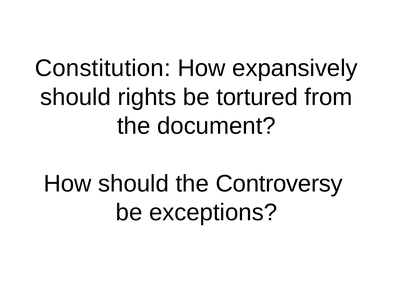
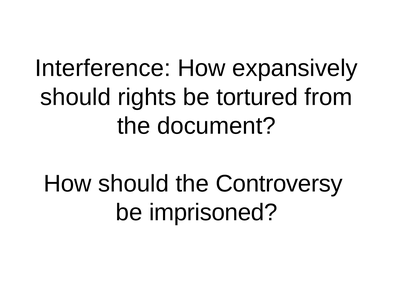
Constitution: Constitution -> Interference (103, 68)
exceptions: exceptions -> imprisoned (213, 212)
